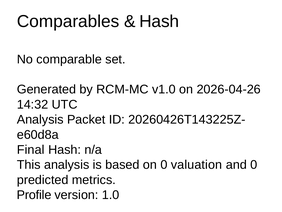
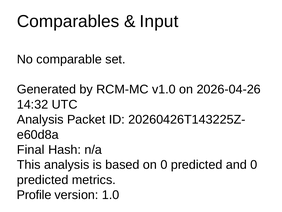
Hash: Hash -> Input (159, 21)
on 0 valuation: valuation -> predicted (197, 164)
